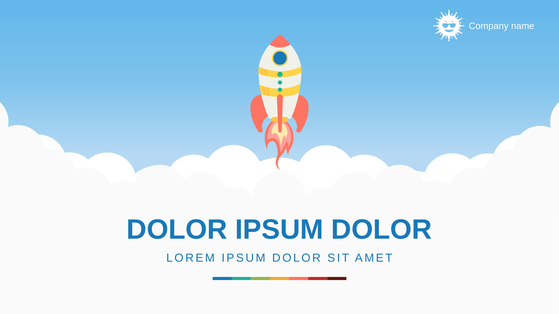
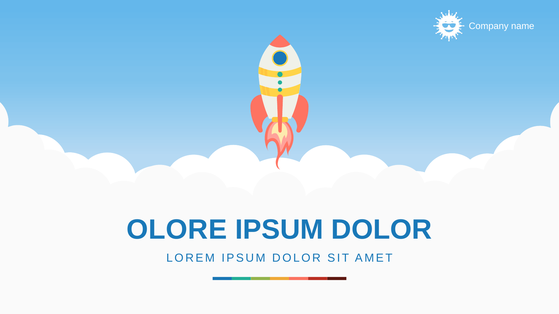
DOLOR: DOLOR -> OLORE (177, 230)
